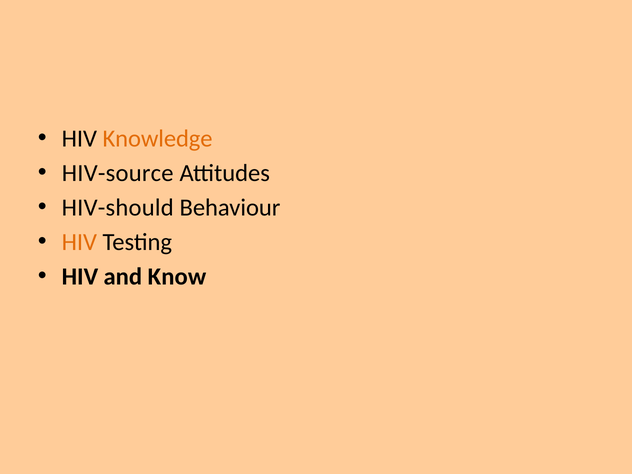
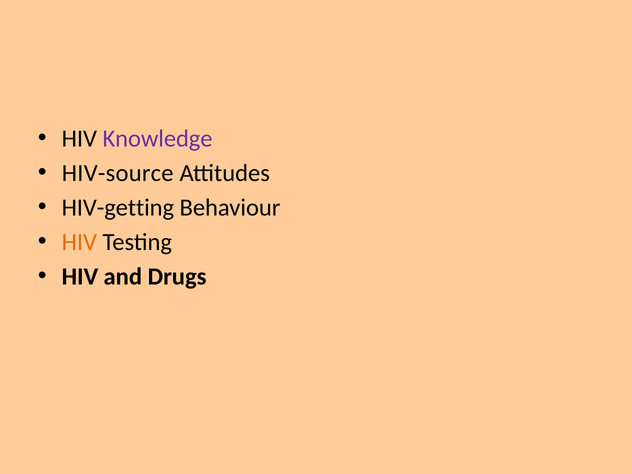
Knowledge colour: orange -> purple (158, 139)
HIV-should: HIV-should -> HIV-getting (118, 208)
Know: Know -> Drugs (177, 276)
